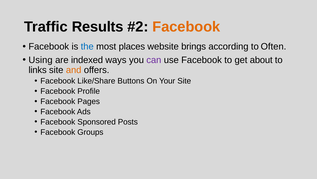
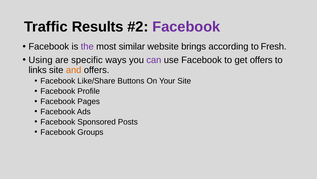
Facebook colour: orange -> purple (186, 27)
the colour: blue -> purple (87, 46)
places: places -> similar (132, 46)
Often: Often -> Fresh (274, 46)
indexed: indexed -> specific (87, 60)
get about: about -> offers (261, 60)
